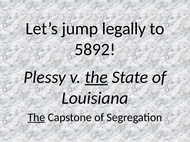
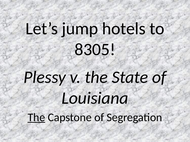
legally: legally -> hotels (124, 29)
5892: 5892 -> 8305 (95, 50)
the underline: present -> none (96, 78)
